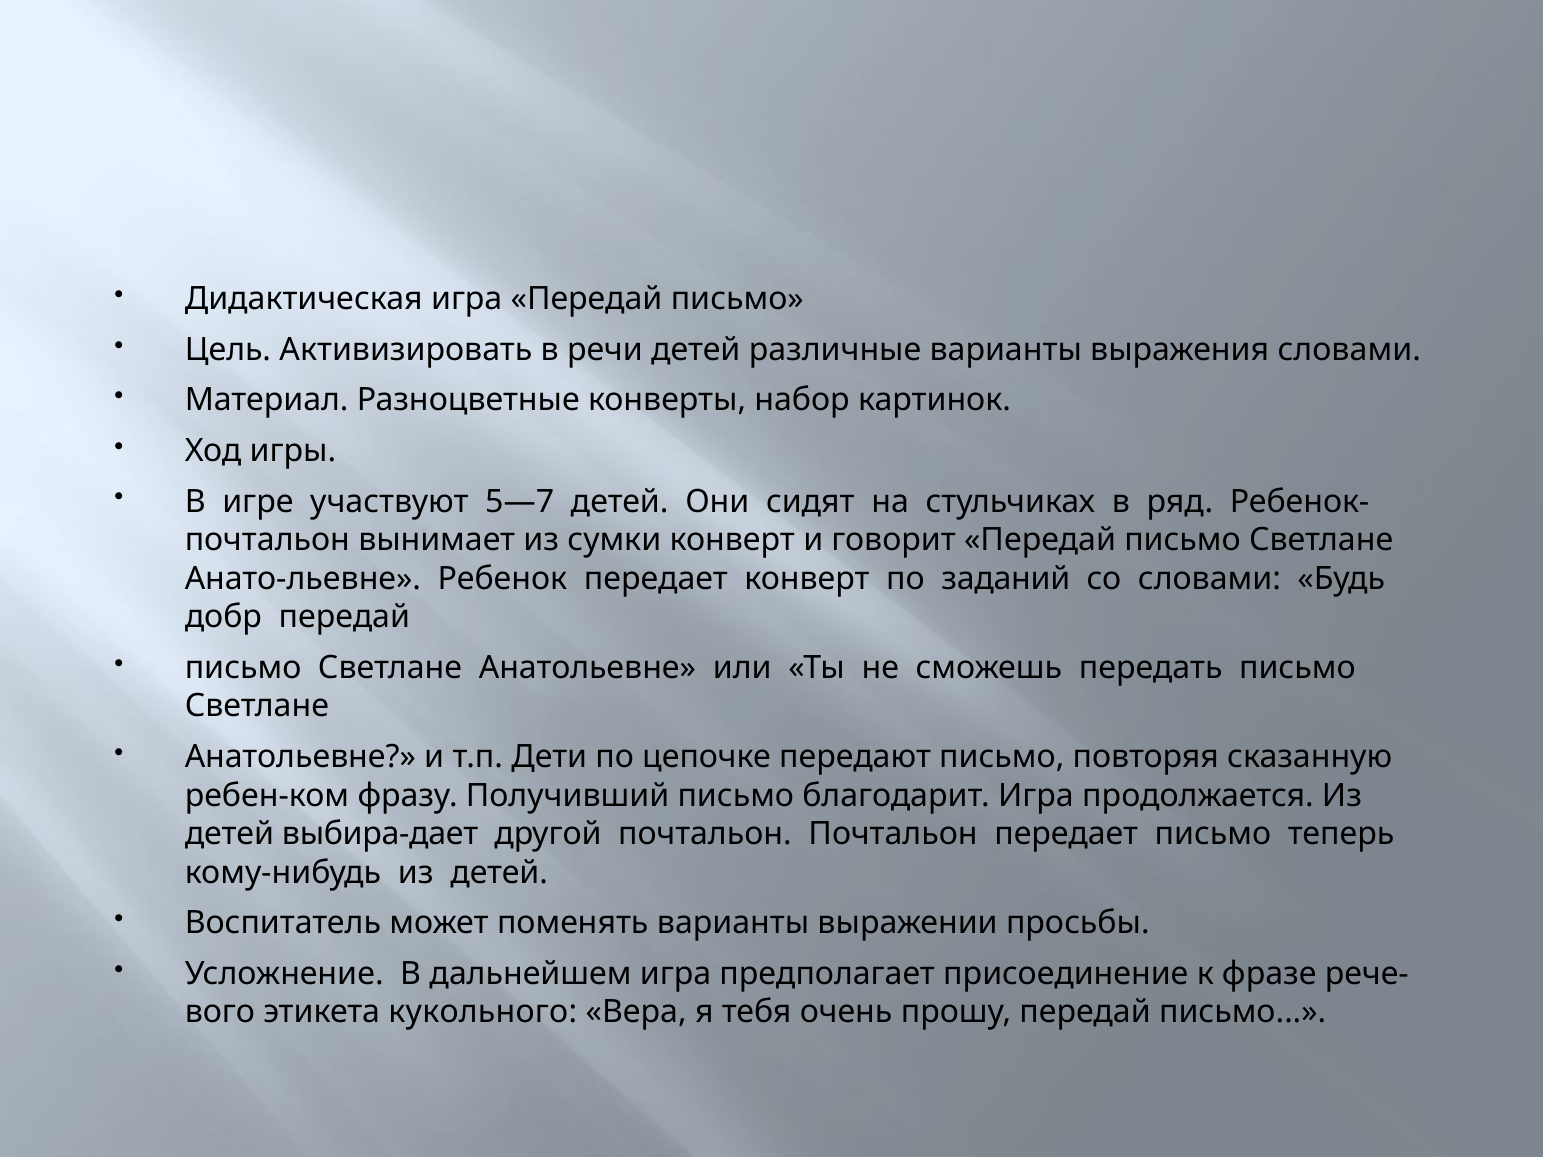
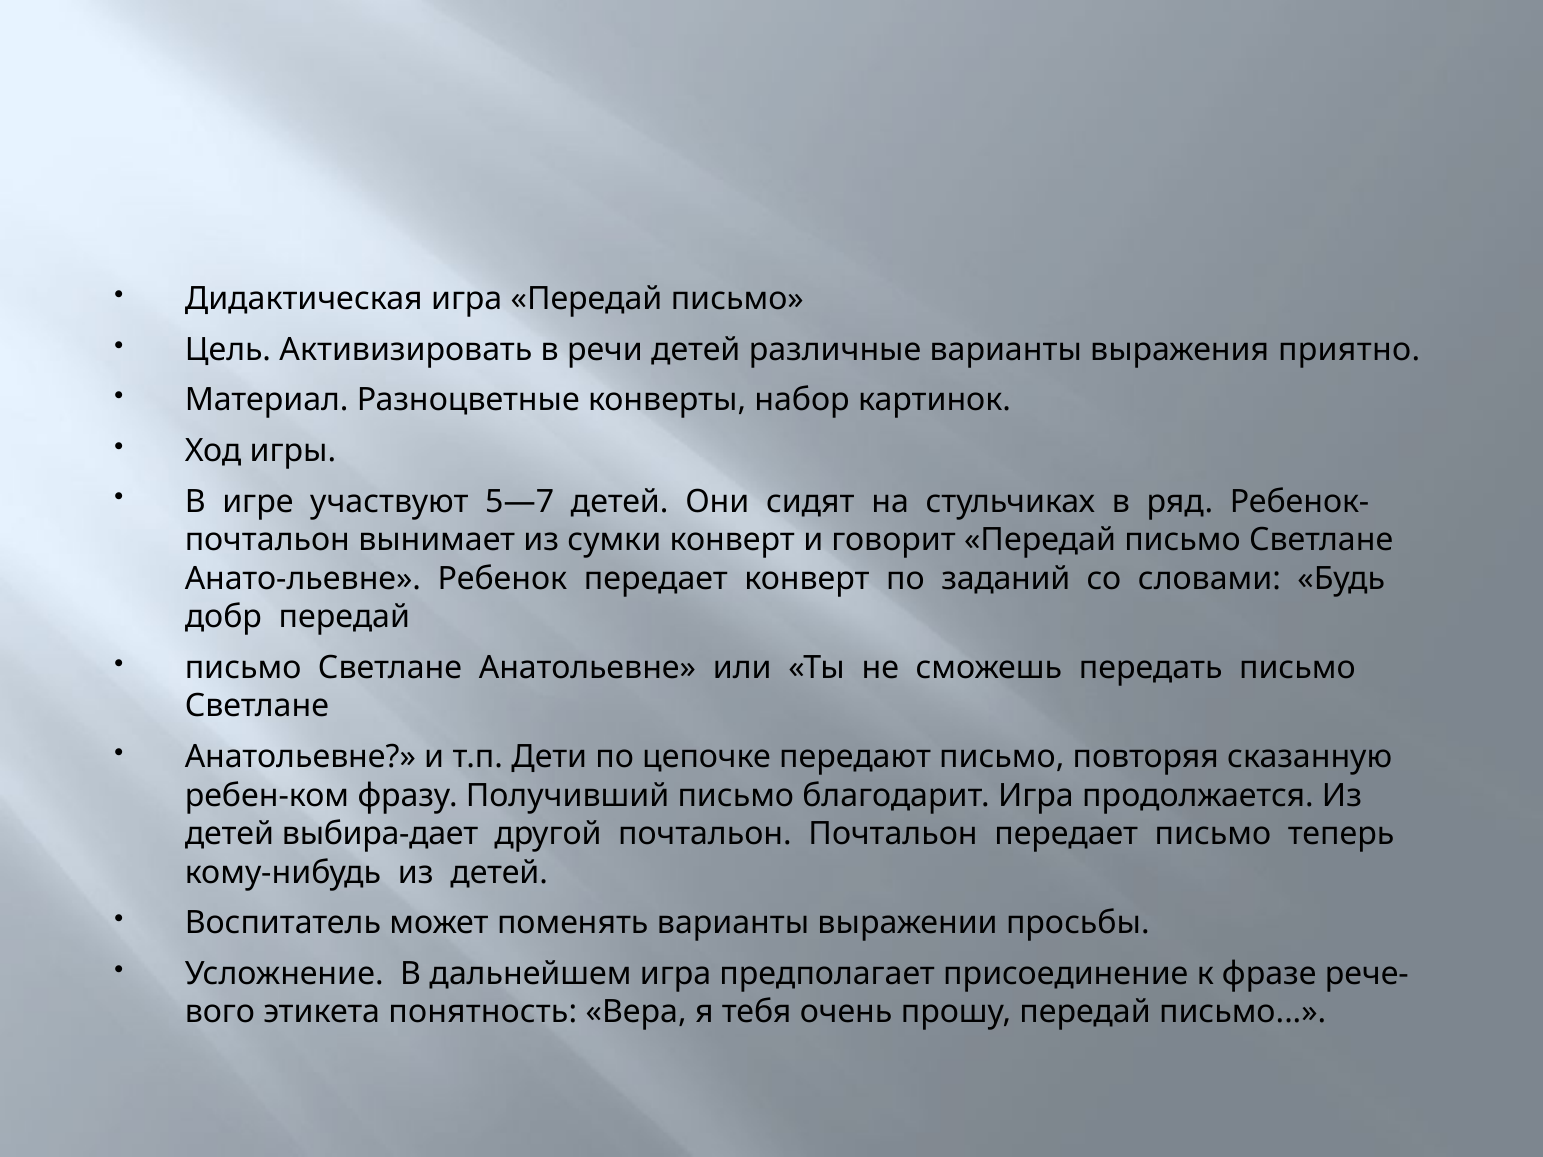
выражения словами: словами -> приятно (1349, 350)
кукольного: кукольного -> понятность (483, 1013)
